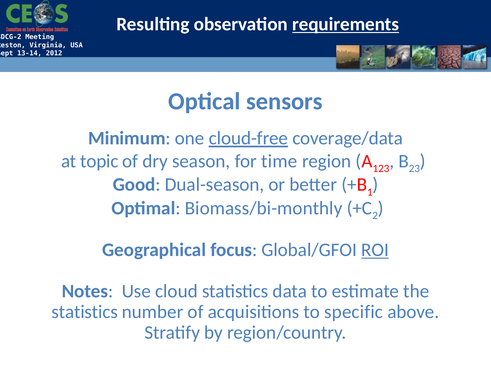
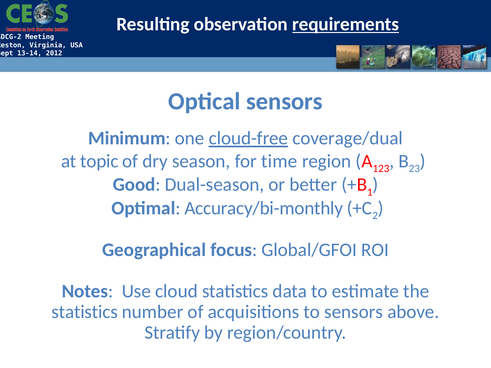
coverage/data: coverage/data -> coverage/dual (348, 138)
Biomass/bi-monthly: Biomass/bi-monthly -> Accuracy/bi-monthly (264, 208)
ROI underline: present -> none (375, 250)
to specific: specific -> sensors (354, 312)
